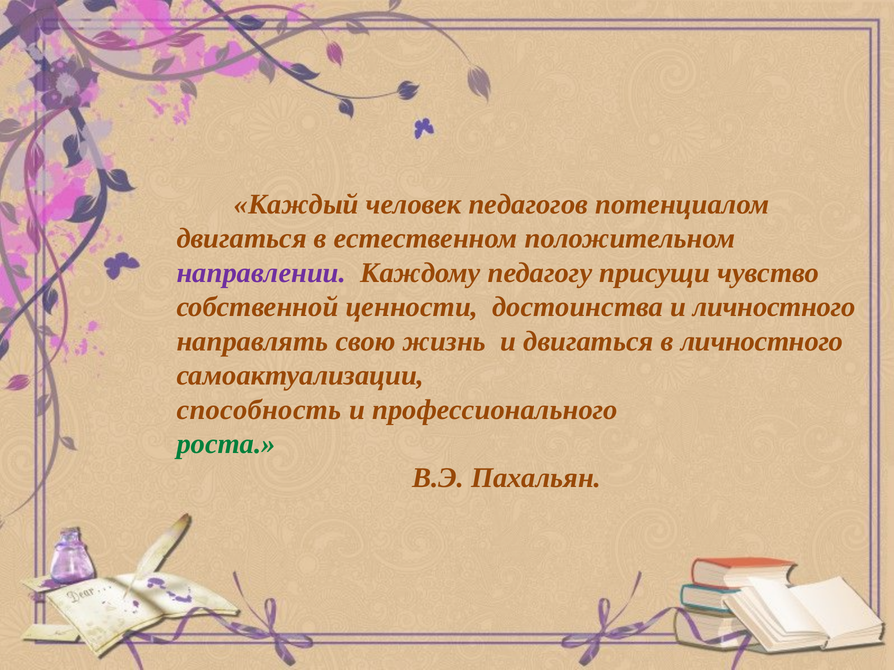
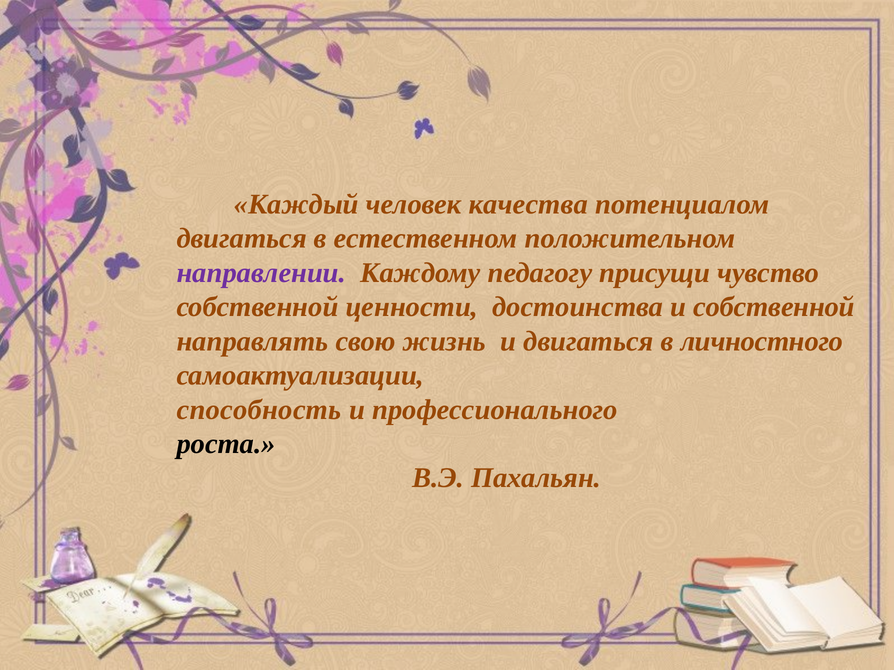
педагогов: педагогов -> качества (528, 204)
и личностного: личностного -> собственной (774, 307)
роста colour: green -> black (226, 444)
